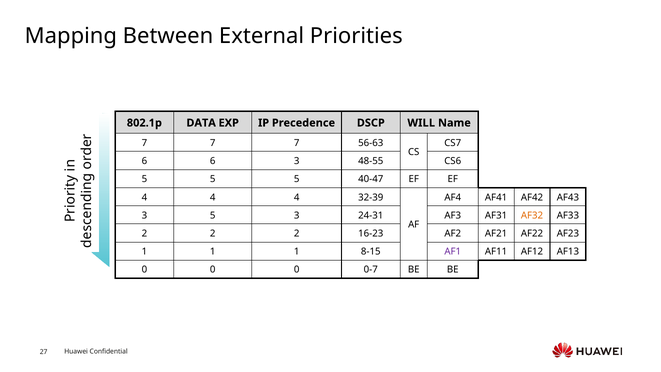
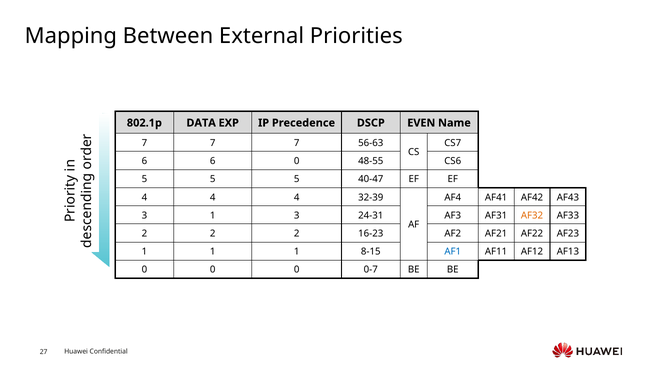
WILL: WILL -> EVEN (421, 123)
6 3: 3 -> 0 (297, 161)
3 5: 5 -> 1 (213, 215)
AF1 colour: purple -> blue (453, 252)
